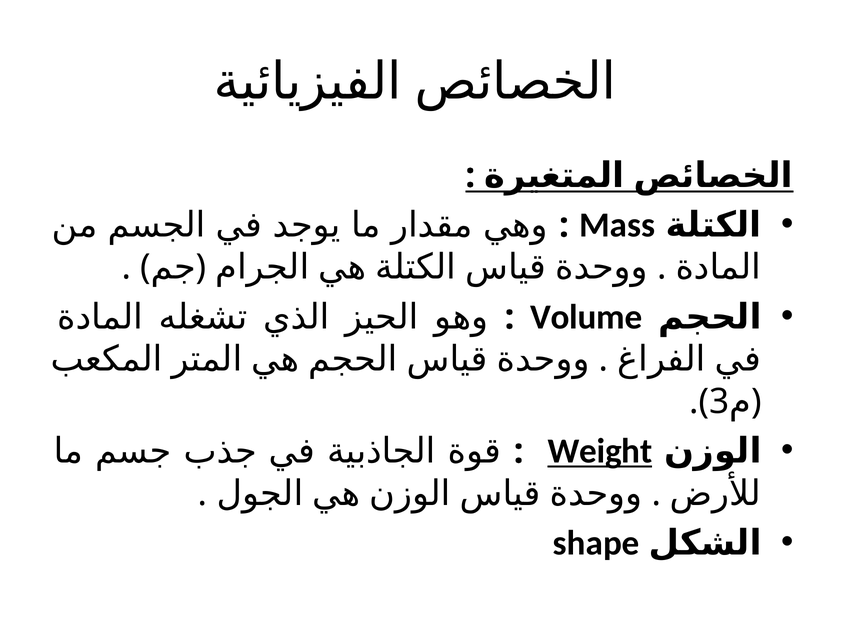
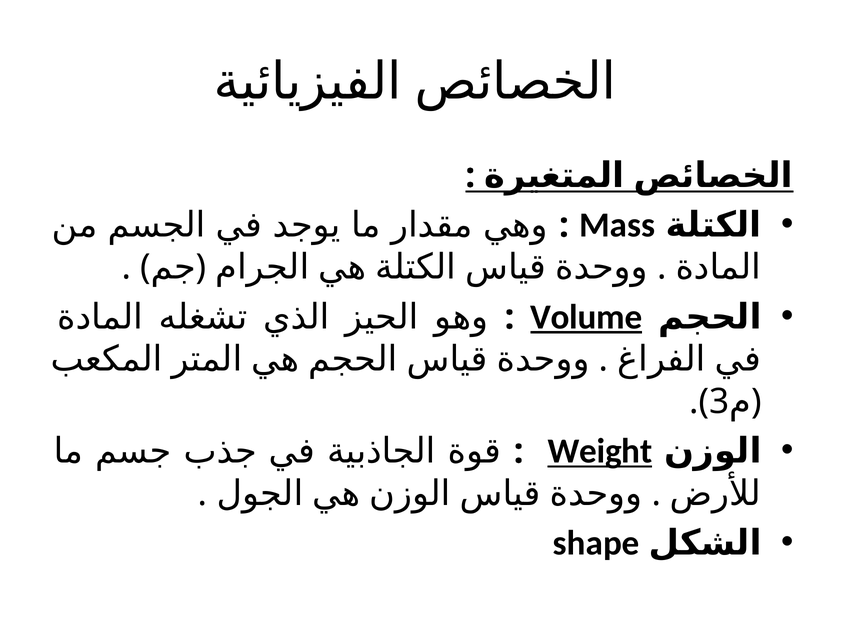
Volume underline: none -> present (586, 317)
